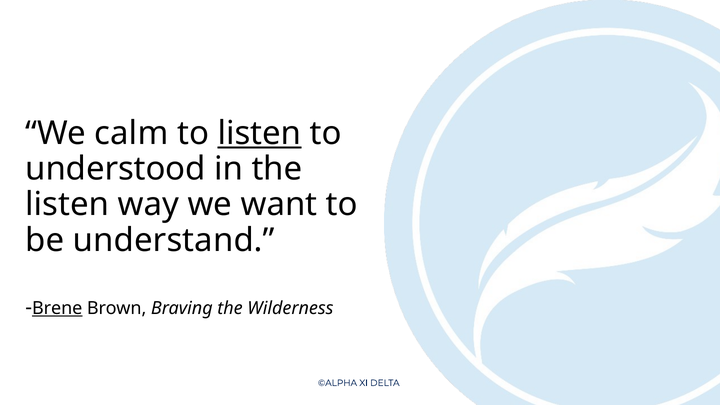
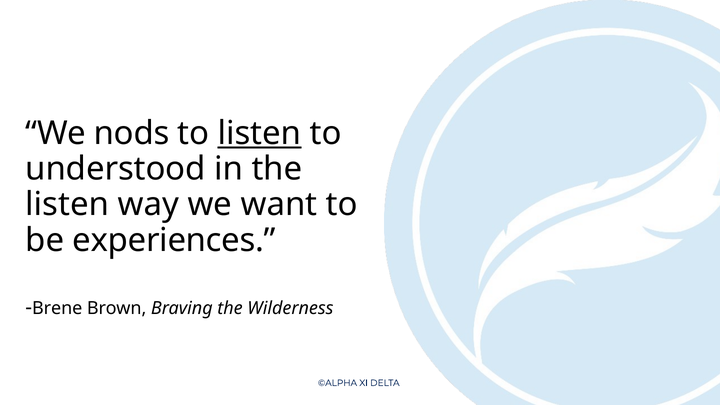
calm: calm -> nods (132, 133)
understand: understand -> experiences (174, 240)
Brene underline: present -> none (57, 308)
